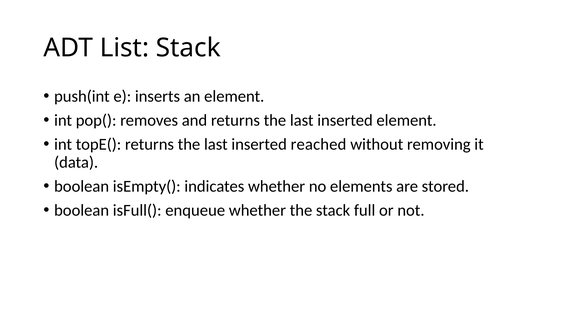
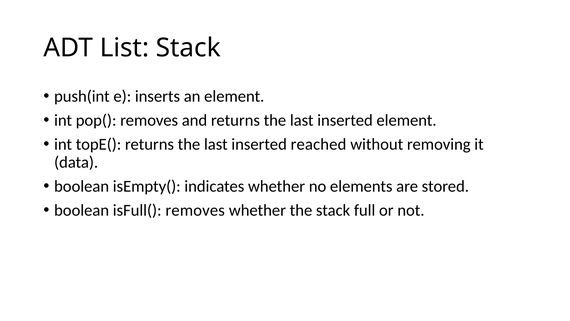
isFull( enqueue: enqueue -> removes (195, 210)
